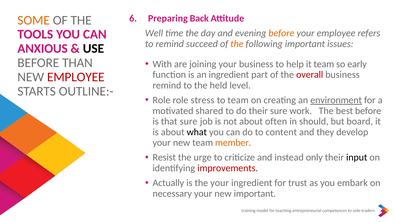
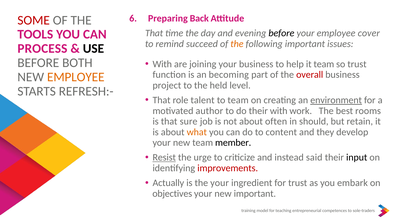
SOME colour: orange -> red (34, 20)
Well: Well -> That (154, 33)
before colour: orange -> black (281, 33)
refers: refers -> cover (369, 33)
ANXIOUS: ANXIOUS -> PROCESS (42, 49)
THAN: THAN -> BOTH (77, 63)
so early: early -> trust (357, 64)
an ingredient: ingredient -> becoming (229, 75)
EMPLOYEE colour: red -> orange (76, 77)
remind: remind -> project (167, 85)
OUTLINE:-: OUTLINE:- -> REFRESH:- (86, 91)
Role: Role -> That (162, 100)
stress: stress -> talent (203, 100)
shared: shared -> author (209, 111)
their sure: sure -> with (279, 111)
best before: before -> rooms (368, 111)
board: board -> retain (360, 122)
what colour: black -> orange (197, 132)
member colour: orange -> black (233, 143)
Resist underline: none -> present (164, 158)
only: only -> said (314, 158)
necessary: necessary -> objectives (172, 194)
